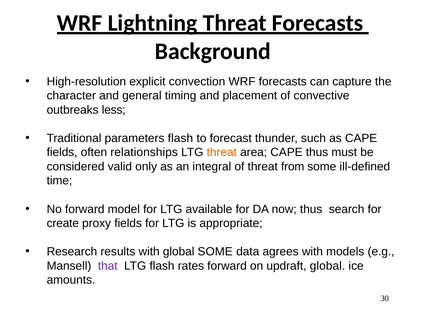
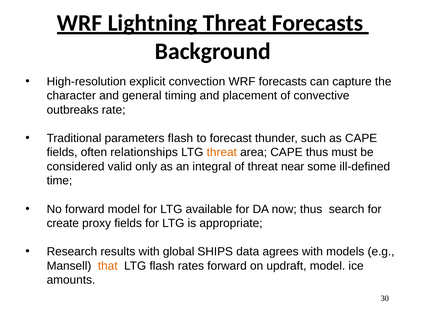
less: less -> rate (114, 110)
from: from -> near (293, 166)
global SOME: SOME -> SHIPS (215, 251)
that colour: purple -> orange (108, 266)
updraft global: global -> model (328, 266)
